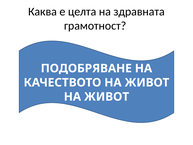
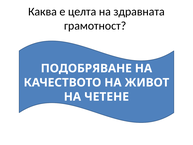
ЖИВОТ: ЖИВОТ -> ЧЕТЕНЕ (107, 97)
